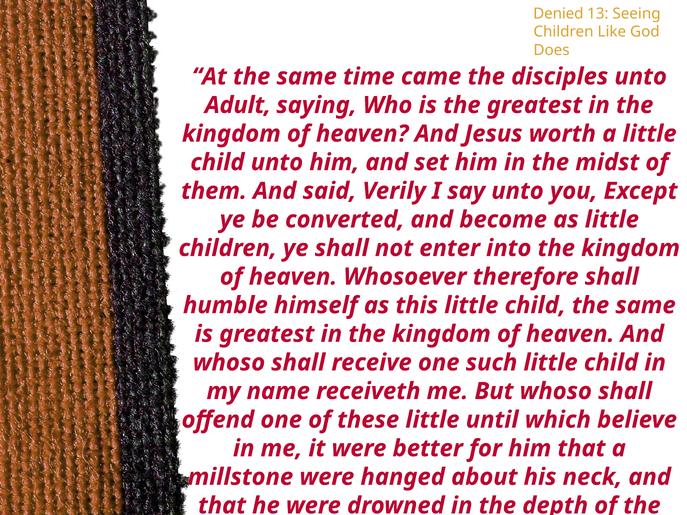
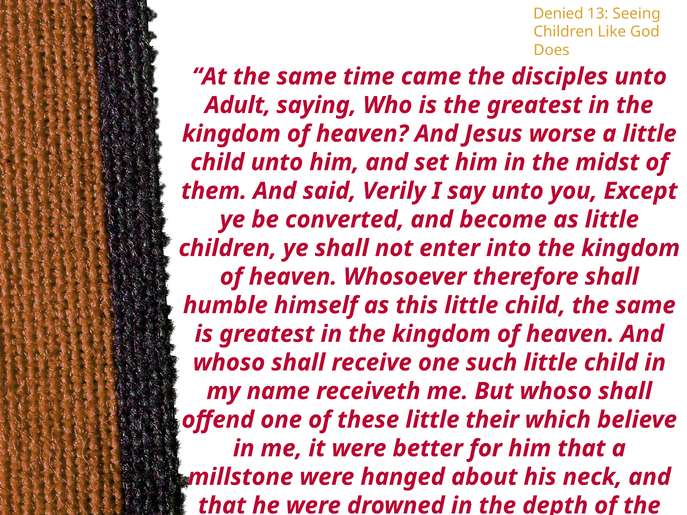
worth: worth -> worse (562, 134)
until: until -> their (492, 420)
